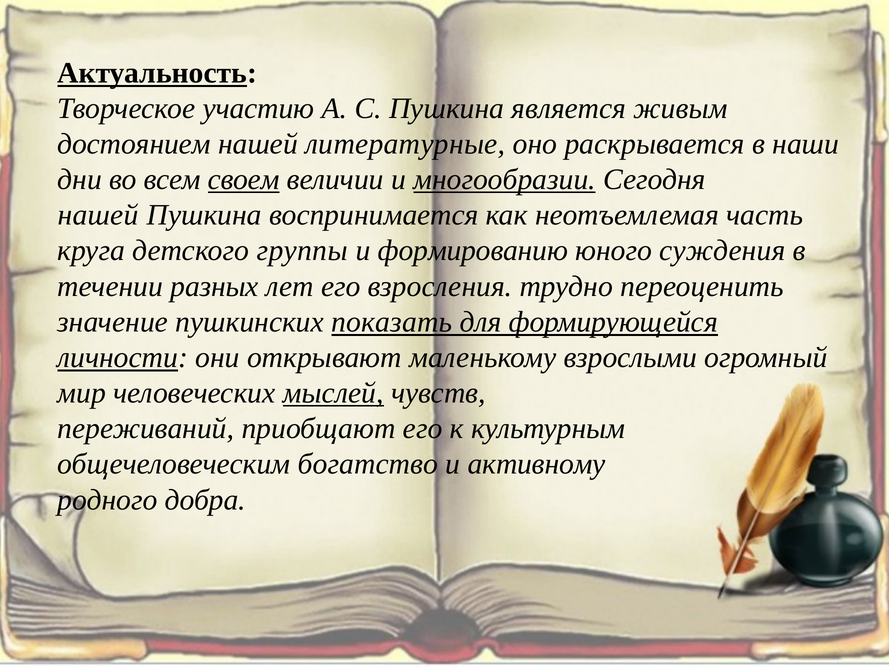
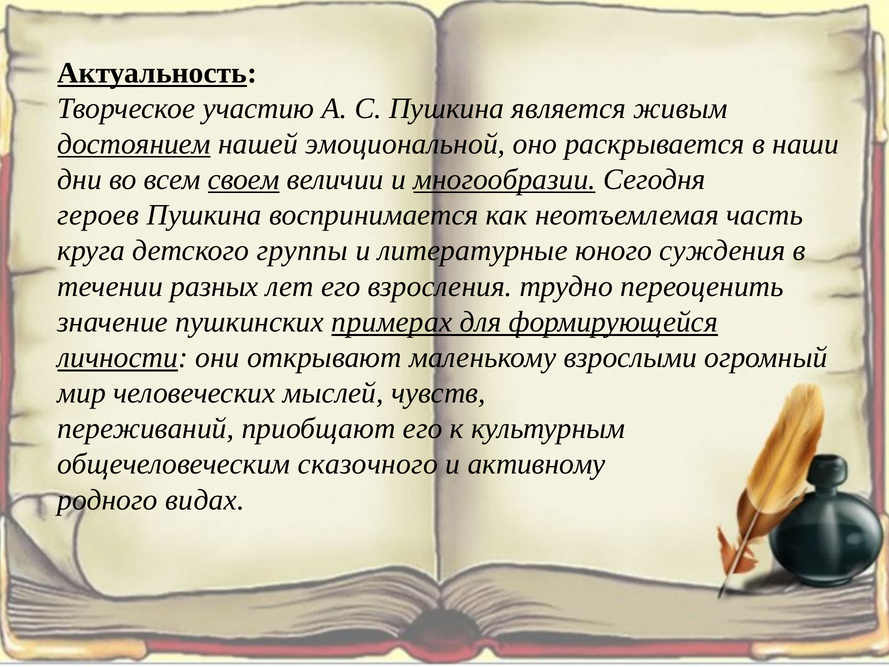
достоянием underline: none -> present (134, 144)
литературные: литературные -> эмоциональной (405, 144)
нашей: нашей -> героев (98, 215)
формированию: формированию -> литературные (473, 251)
показать: показать -> примерах (392, 322)
мыслей underline: present -> none (333, 393)
богатство: богатство -> сказочного (368, 464)
добра: добра -> видах (205, 500)
